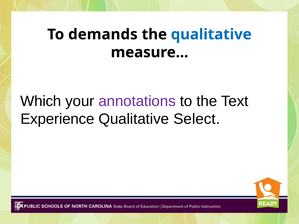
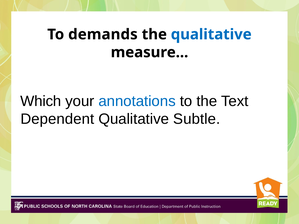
annotations colour: purple -> blue (137, 101)
Experience: Experience -> Dependent (57, 119)
Select: Select -> Subtle (197, 119)
